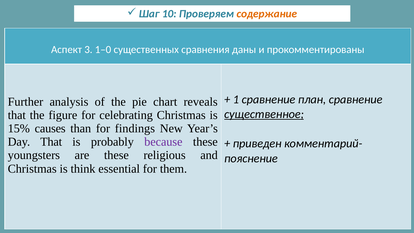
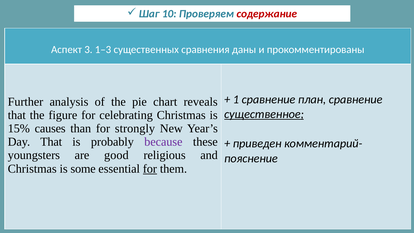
содержание colour: orange -> red (267, 14)
1–0: 1–0 -> 1–3 (103, 49)
findings: findings -> strongly (135, 129)
are these: these -> good (116, 155)
think: think -> some (83, 169)
for underline: none -> present (150, 169)
